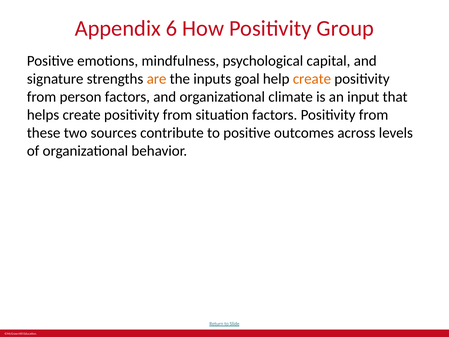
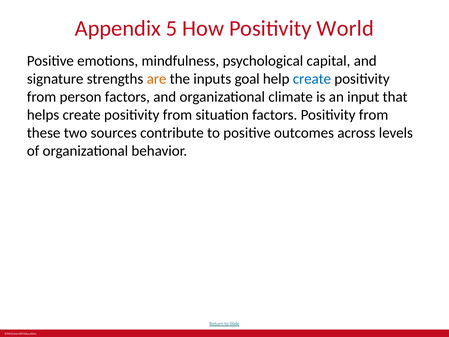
6: 6 -> 5 (172, 28)
Group: Group -> World (345, 28)
create colour: orange -> blue (312, 79)
